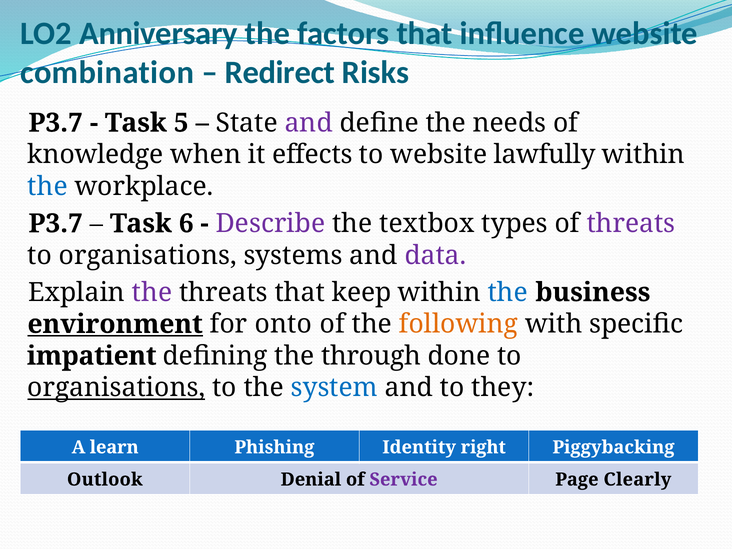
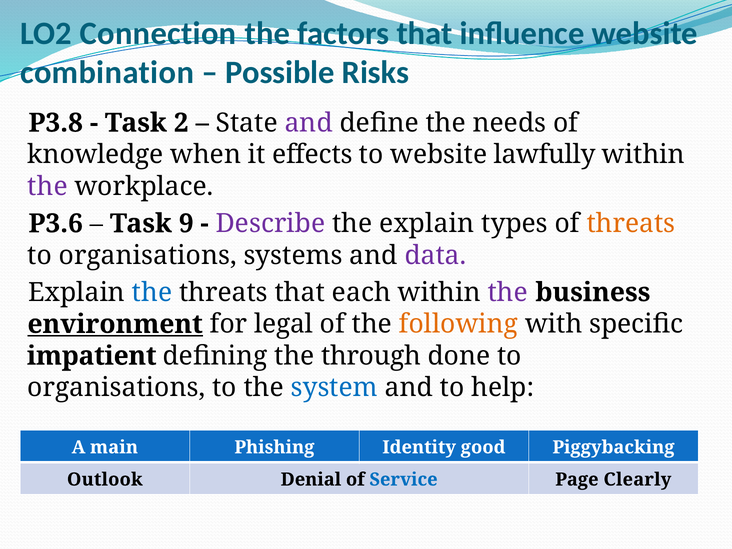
Anniversary: Anniversary -> Connection (158, 34)
Redirect: Redirect -> Possible (280, 73)
P3.7: P3.7 -> P3.8 (56, 123)
5: 5 -> 2 (181, 123)
the colour: blue -> purple (48, 186)
P3.7: P3.7 -> P3.6 (56, 224)
6: 6 -> 9 (186, 224)
the textbox: textbox -> explain (427, 224)
threats colour: purple -> orange (631, 224)
the colour: purple -> blue (152, 292)
keep: keep -> each (361, 292)
the colour: blue -> purple (508, 292)
onto: onto -> legal (284, 324)
organisations underline: present -> none (116, 388)
they: they -> help (503, 388)
learn: learn -> main (114, 447)
right: right -> good (483, 447)
Service colour: purple -> blue (404, 480)
